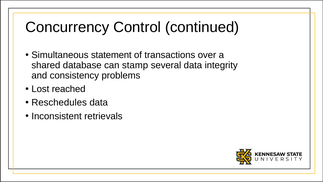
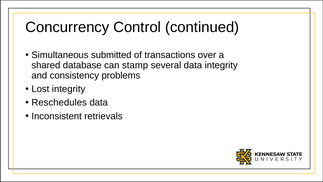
statement: statement -> submitted (111, 55)
Lost reached: reached -> integrity (69, 89)
